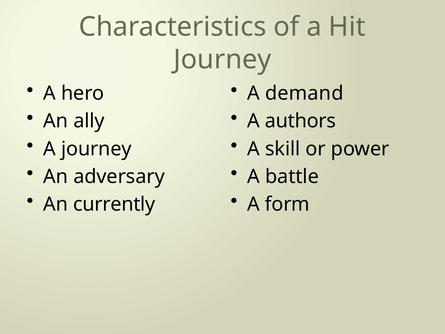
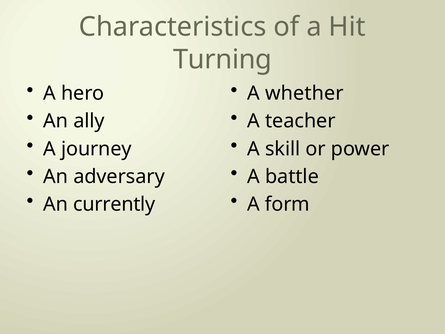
Journey: Journey -> Turning (223, 59)
demand: demand -> whether (304, 93)
authors: authors -> teacher (300, 121)
